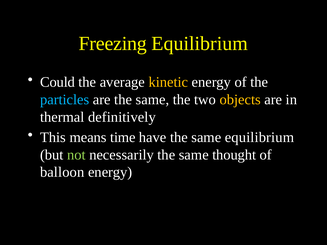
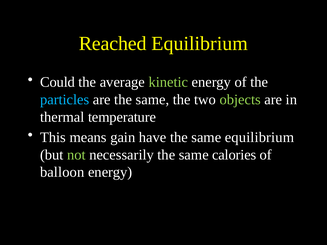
Freezing: Freezing -> Reached (113, 44)
kinetic colour: yellow -> light green (168, 82)
objects colour: yellow -> light green (240, 100)
definitively: definitively -> temperature (122, 117)
time: time -> gain (123, 137)
thought: thought -> calories (234, 155)
